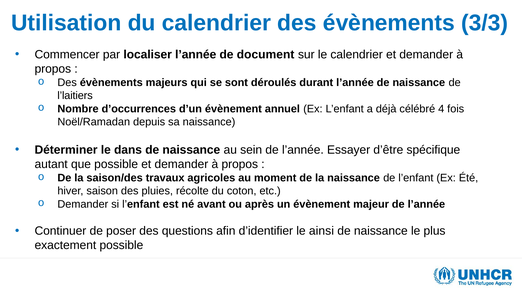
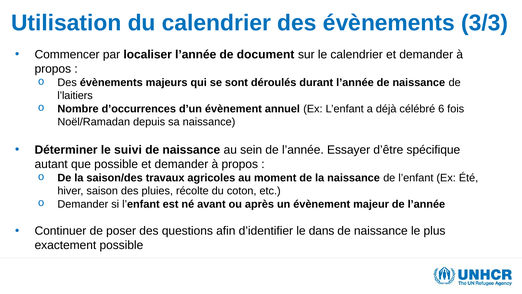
4: 4 -> 6 (441, 109)
dans: dans -> suivi (128, 150)
ainsi: ainsi -> dans (322, 231)
